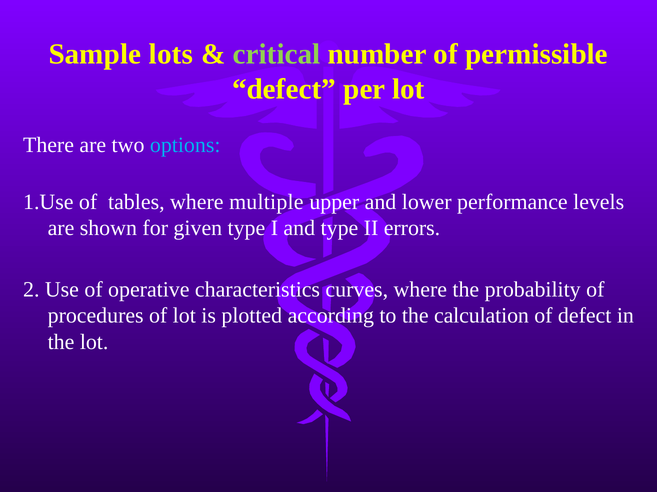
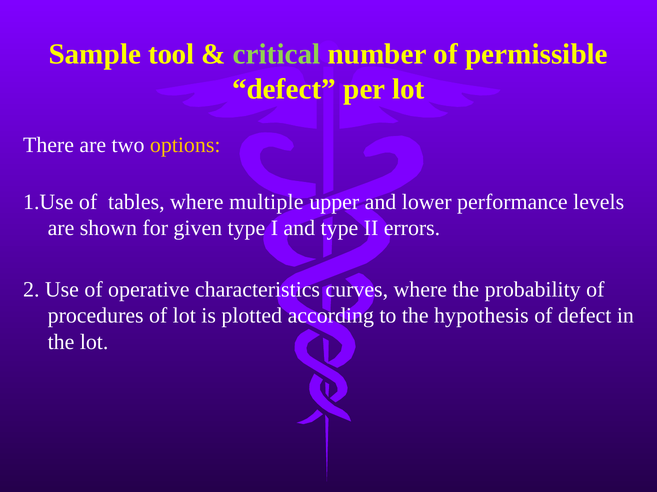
lots: lots -> tool (171, 54)
options colour: light blue -> yellow (185, 145)
calculation: calculation -> hypothesis (481, 316)
